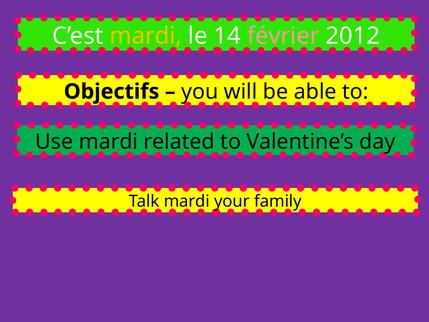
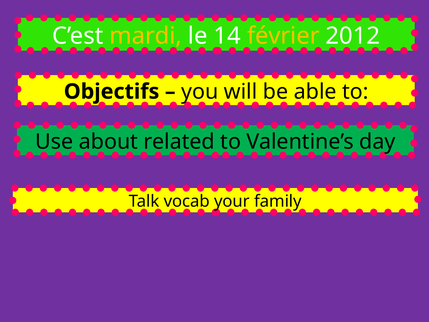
février colour: pink -> yellow (283, 36)
Use mardi: mardi -> about (108, 142)
Talk mardi: mardi -> vocab (187, 201)
